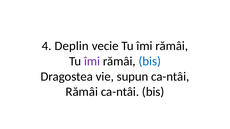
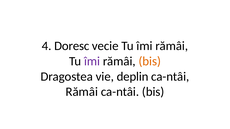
Deplin: Deplin -> Doresc (72, 46)
bis colour: blue -> orange (150, 61)
supun: supun -> deplin (133, 77)
